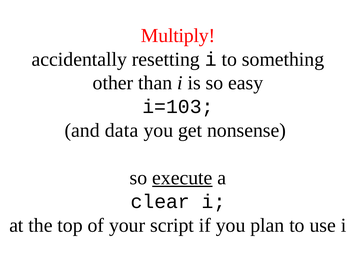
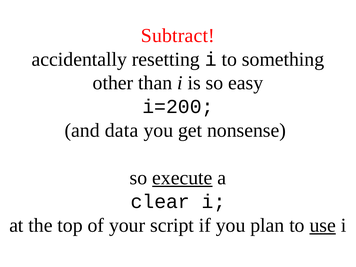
Multiply: Multiply -> Subtract (178, 36)
i=103: i=103 -> i=200 (178, 107)
use underline: none -> present (323, 225)
